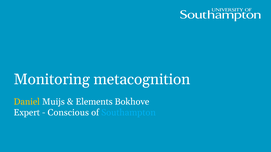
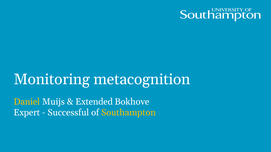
Elements: Elements -> Extended (94, 102)
Conscious: Conscious -> Successful (68, 113)
Southampton colour: light blue -> yellow (128, 113)
